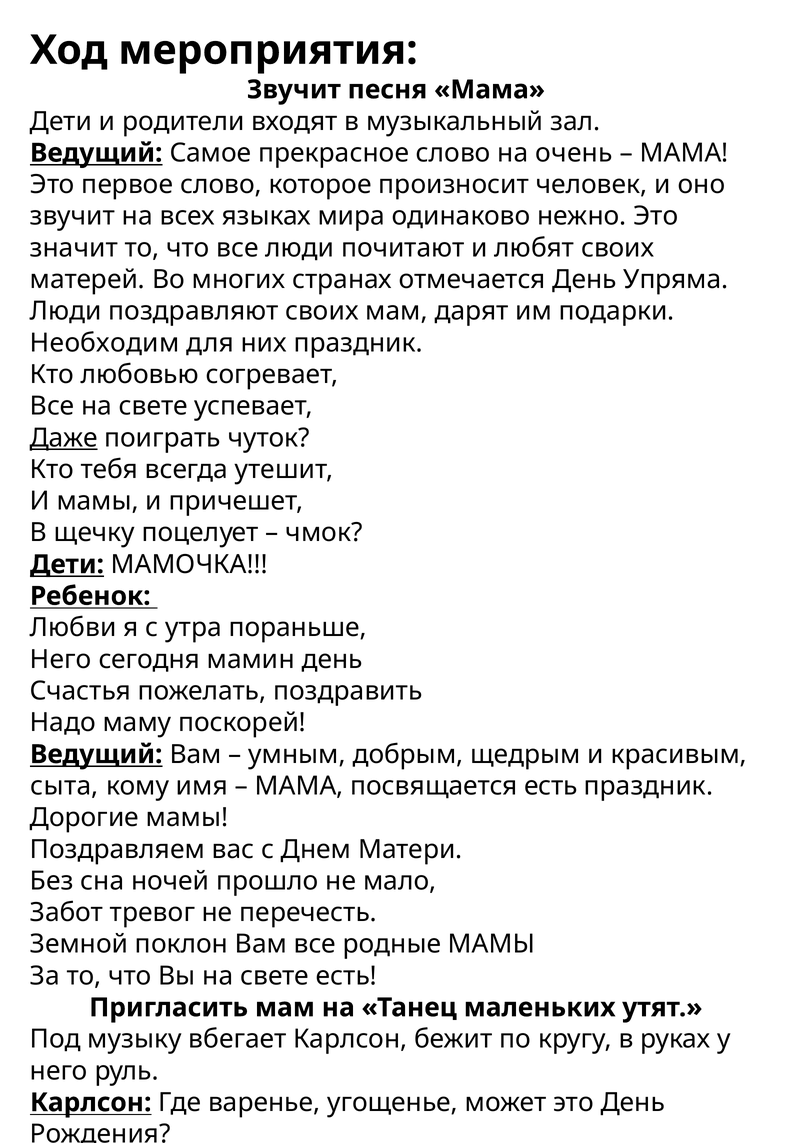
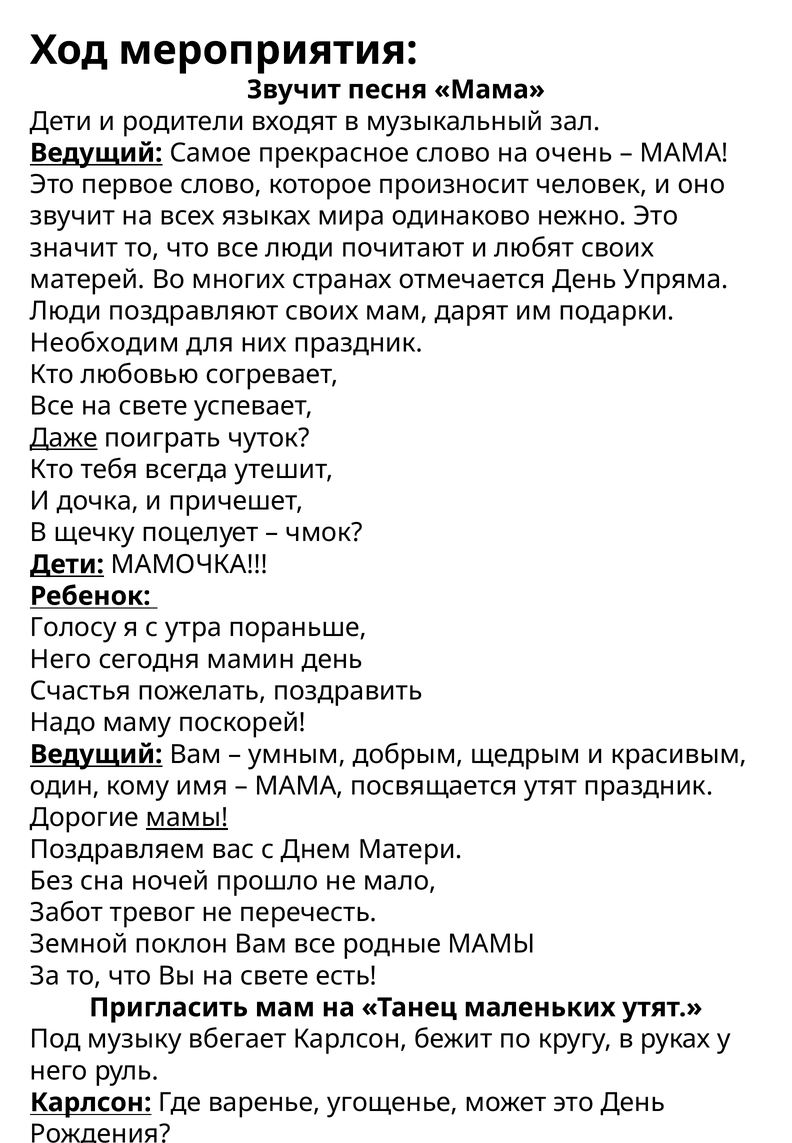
И мамы: мамы -> дочка (98, 502)
Любви: Любви -> Голосу (73, 628)
сыта: сыта -> один (65, 787)
посвящается есть: есть -> утят (551, 787)
мамы underline: none -> present (187, 818)
